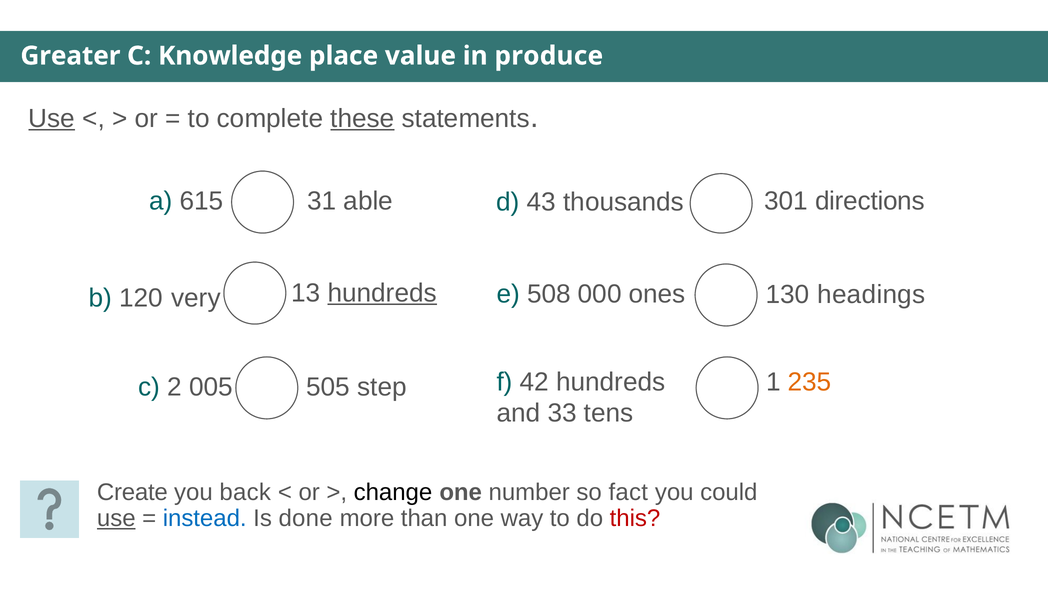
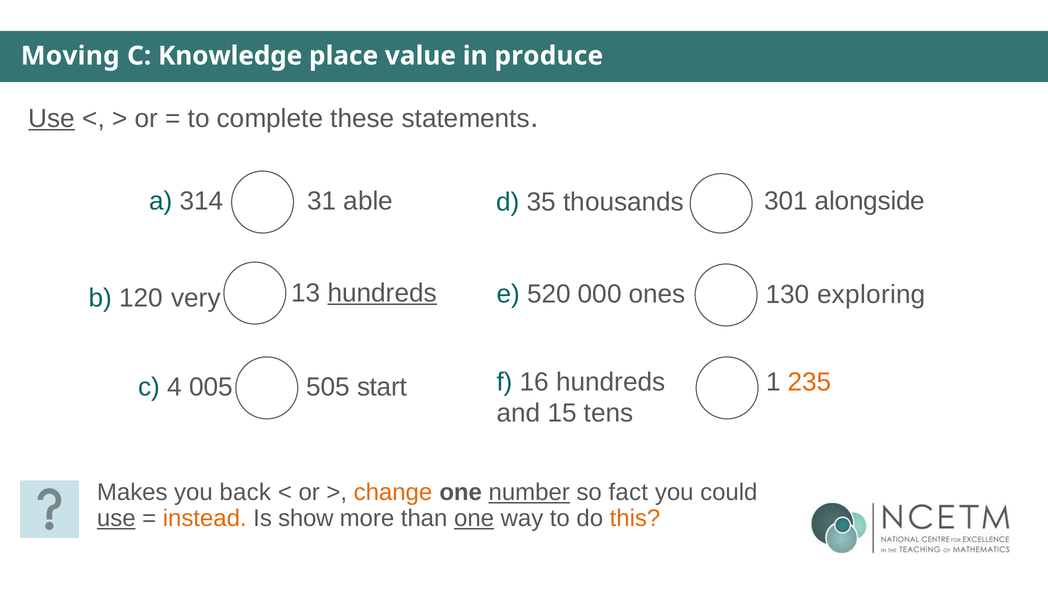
Greater: Greater -> Moving (70, 56)
these underline: present -> none (362, 118)
615: 615 -> 314 (201, 201)
directions: directions -> alongside (870, 201)
43: 43 -> 35 (541, 202)
508: 508 -> 520 (549, 294)
headings: headings -> exploring (871, 294)
42: 42 -> 16 (534, 382)
2: 2 -> 4 (175, 387)
step: step -> start (382, 387)
33: 33 -> 15 (562, 413)
Create: Create -> Makes (132, 492)
change colour: black -> orange (393, 492)
number underline: none -> present (529, 492)
instead colour: blue -> orange (205, 518)
done: done -> show (306, 518)
one underline: none -> present (474, 518)
this colour: red -> orange (635, 518)
